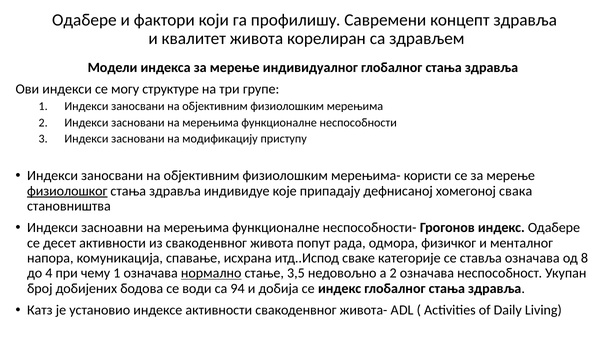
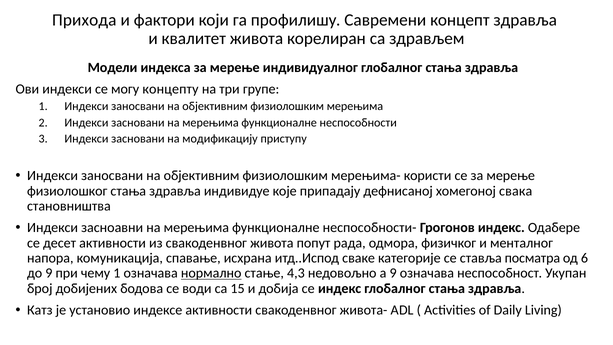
Одабере: Одабере -> Прихода (84, 20)
структуре: структуре -> концепту (170, 89)
физиолошког underline: present -> none (67, 191)
ставља означава: означава -> посматра (532, 258)
8: 8 -> 6 (584, 258)
до 4: 4 -> 9 (49, 273)
3,5: 3,5 -> 4,3 (296, 273)
а 2: 2 -> 9 (393, 273)
94: 94 -> 15 (238, 288)
